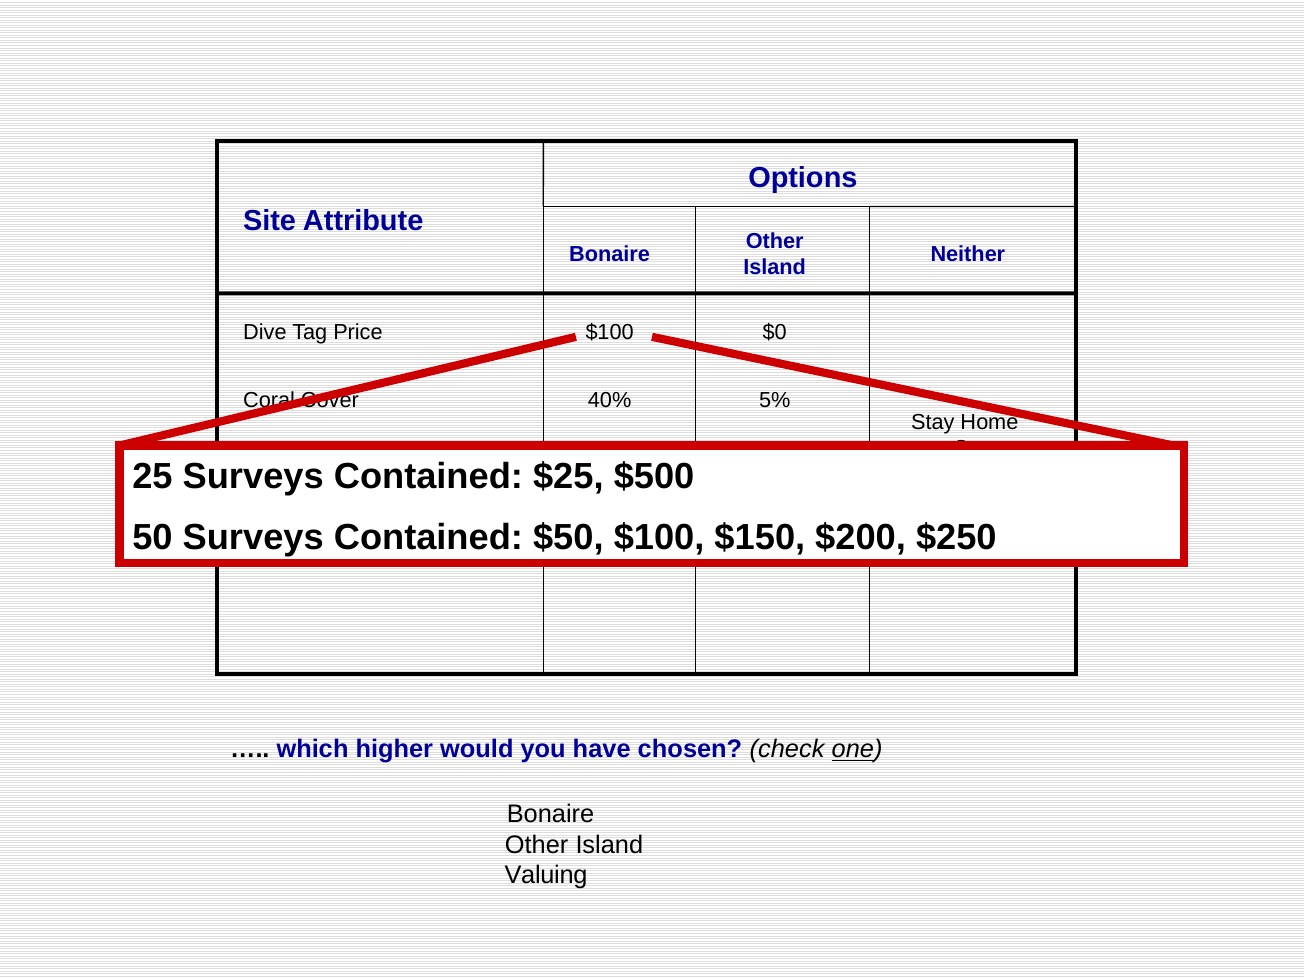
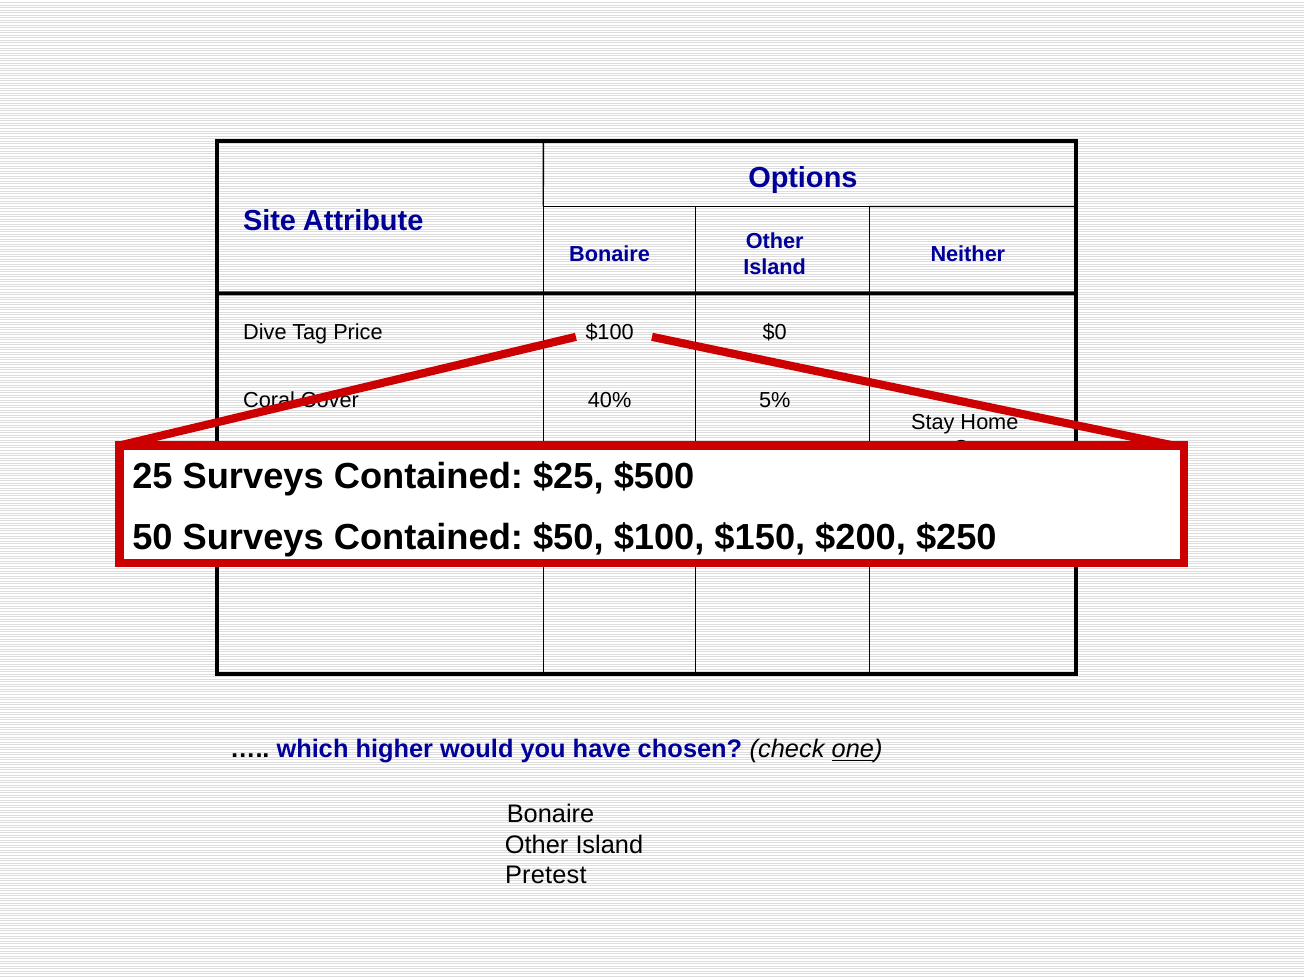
Valuing: Valuing -> Pretest (546, 875)
